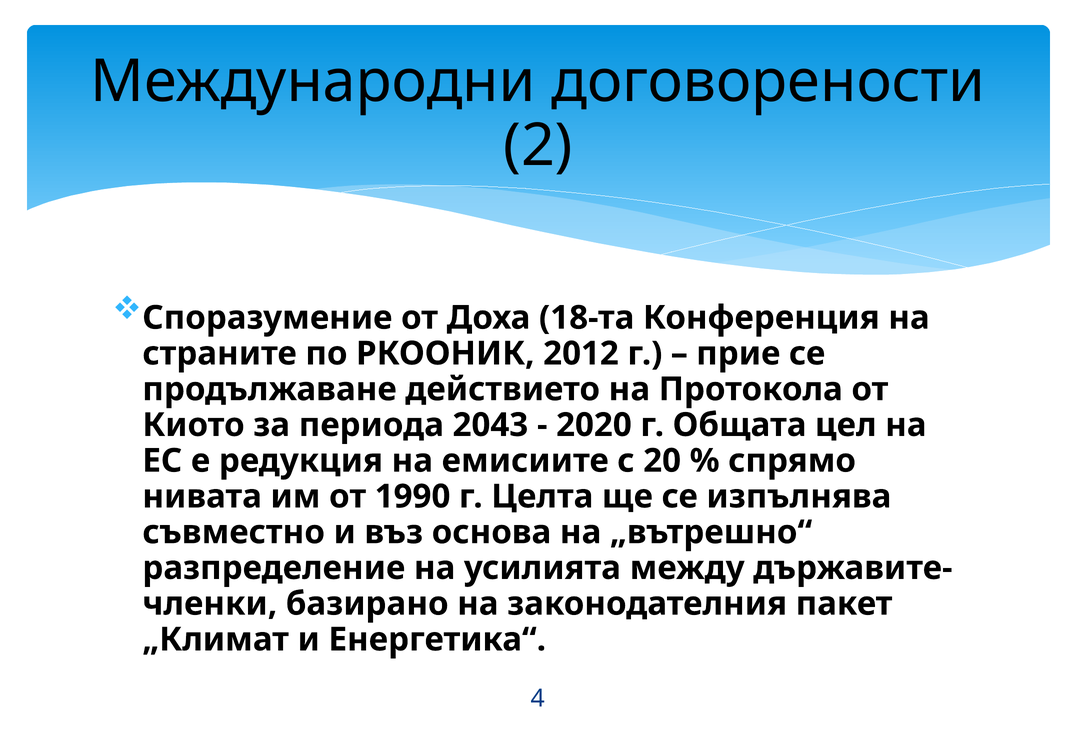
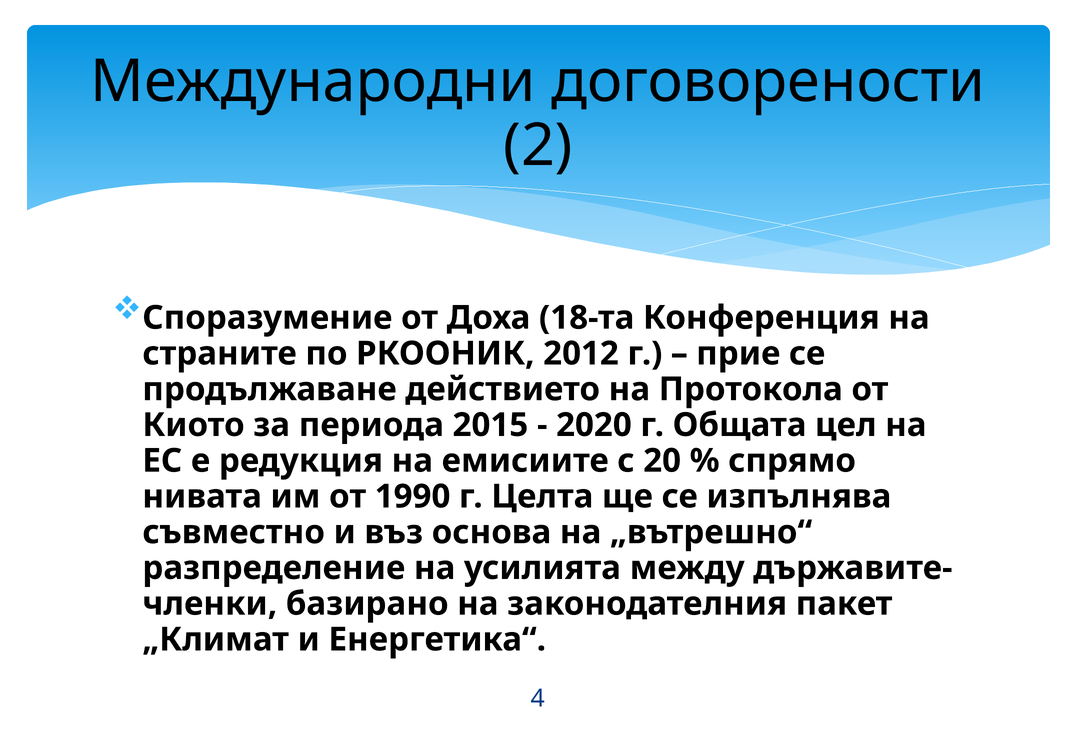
2043: 2043 -> 2015 (490, 425)
